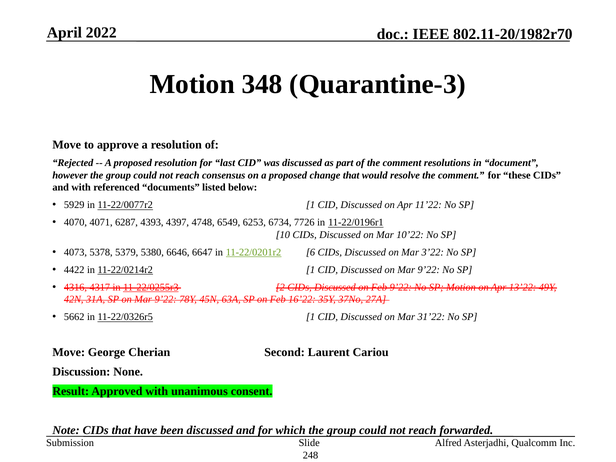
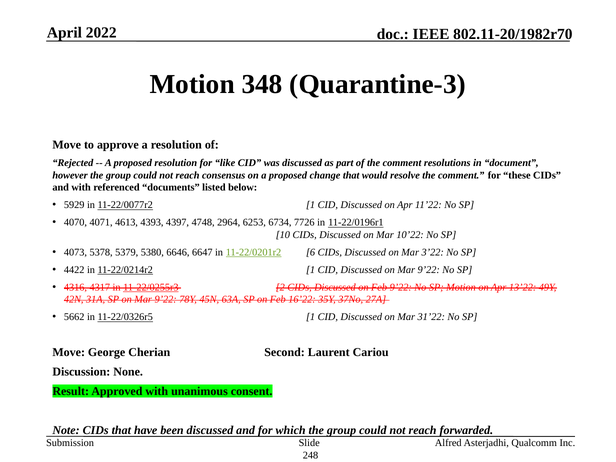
last: last -> like (225, 163)
6287: 6287 -> 4613 (127, 223)
6549: 6549 -> 2964 (229, 223)
